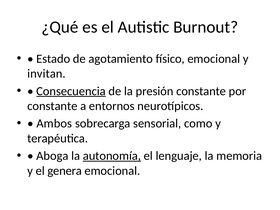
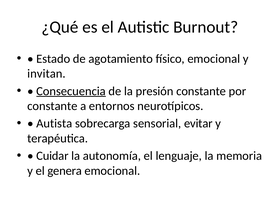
Ambos: Ambos -> Autista (54, 123)
como: como -> evitar (198, 123)
Aboga: Aboga -> Cuidar (52, 156)
autonomía underline: present -> none (112, 156)
